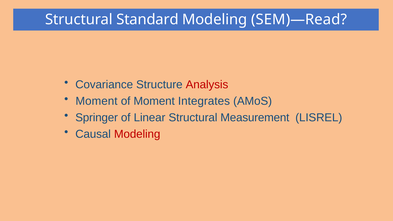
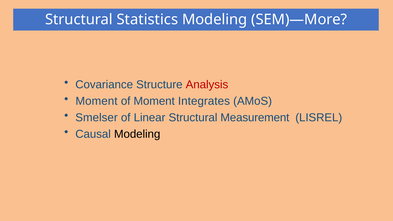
Standard: Standard -> Statistics (147, 19)
SEM)—Read: SEM)—Read -> SEM)—More (299, 19)
Springer: Springer -> Smelser (97, 118)
Modeling colour: red -> black (137, 134)
